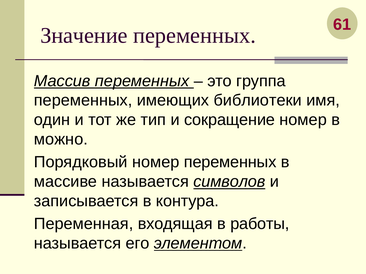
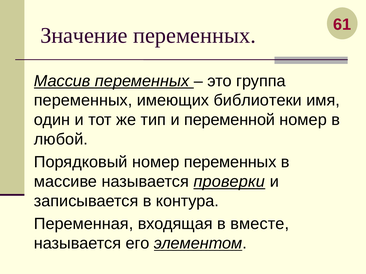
сокращение: сокращение -> переменной (230, 120)
можно: можно -> любой (61, 140)
символов: символов -> проверки (229, 182)
работы: работы -> вместе (260, 224)
